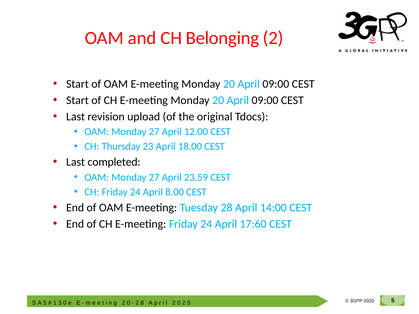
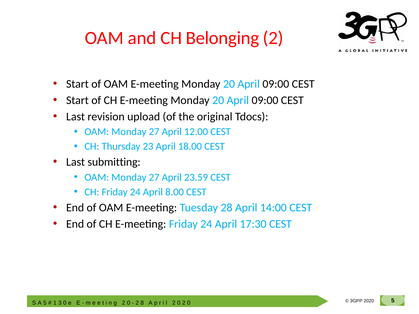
completed: completed -> submitting (114, 162)
17:60: 17:60 -> 17:30 (253, 224)
